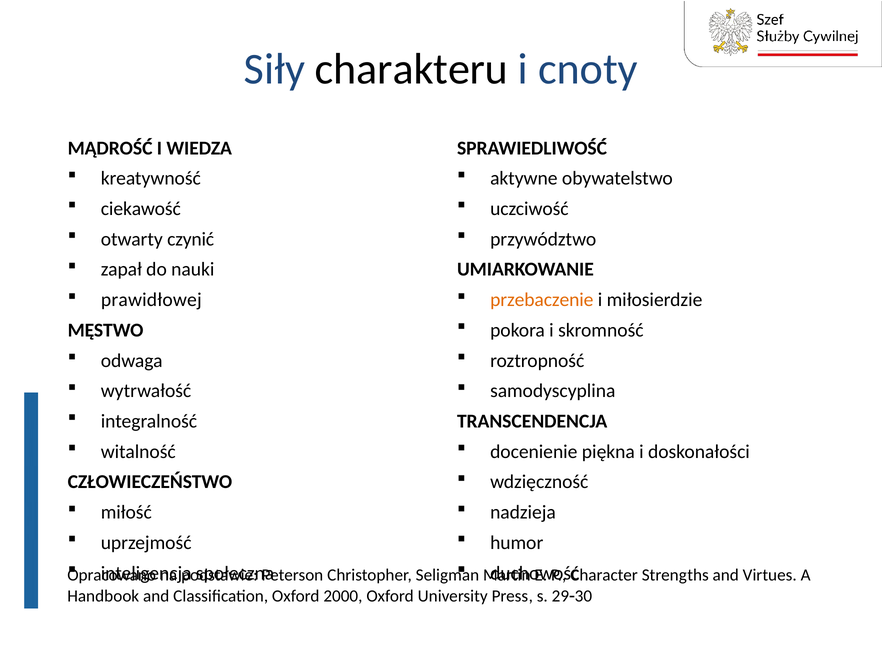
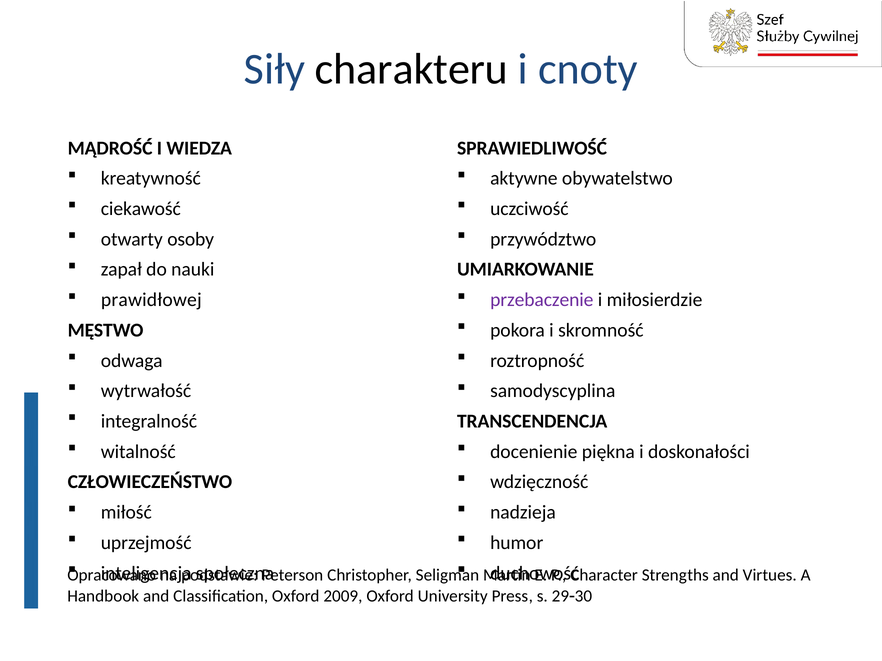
czynić: czynić -> osoby (191, 239)
przebaczenie colour: orange -> purple (542, 300)
2000: 2000 -> 2009 (343, 596)
